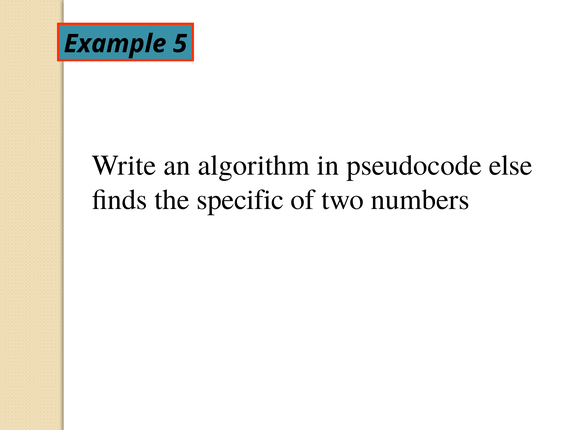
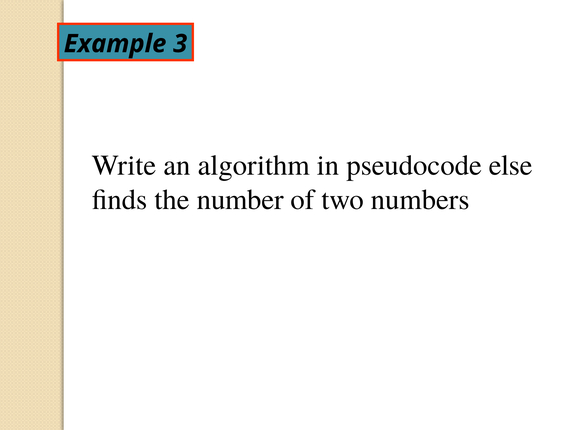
5: 5 -> 3 (180, 44)
specific: specific -> number (240, 200)
